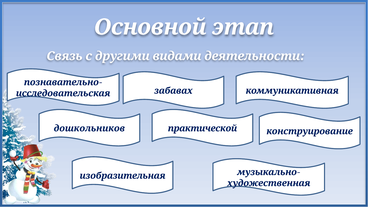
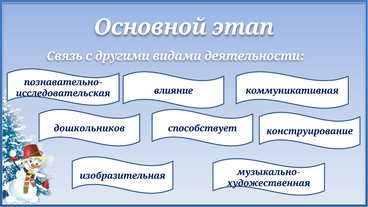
забавах: забавах -> влияние (173, 91)
практической: практической -> способствует (202, 128)
